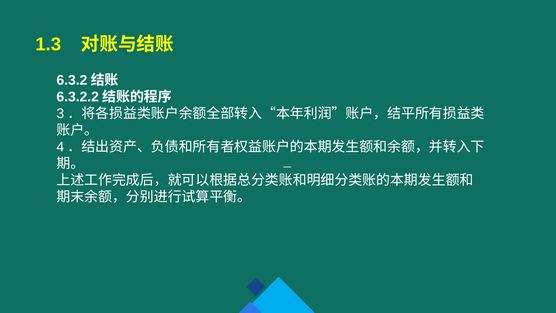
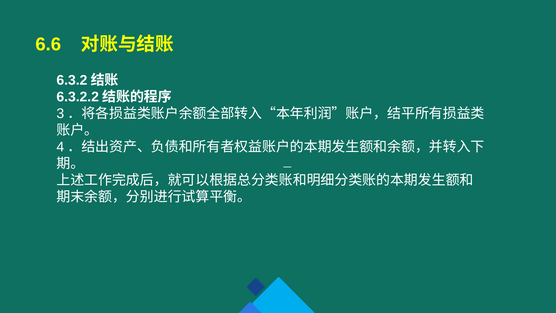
1.3: 1.3 -> 6.6 (48, 44)
